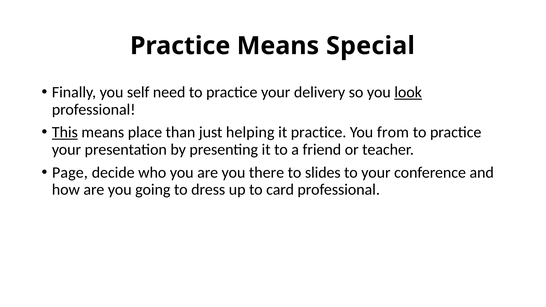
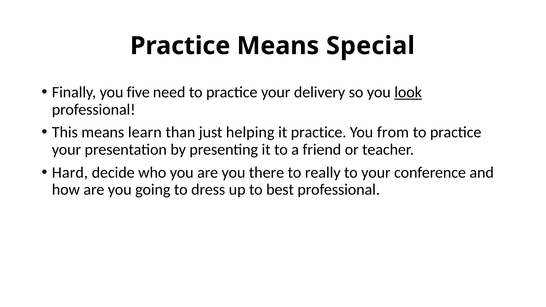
self: self -> five (138, 92)
This underline: present -> none (65, 132)
place: place -> learn (145, 132)
Page: Page -> Hard (70, 173)
slides: slides -> really (323, 173)
card: card -> best (280, 190)
